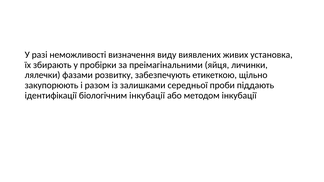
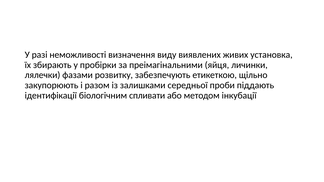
біологічним інкубації: інкубації -> спливати (147, 96)
